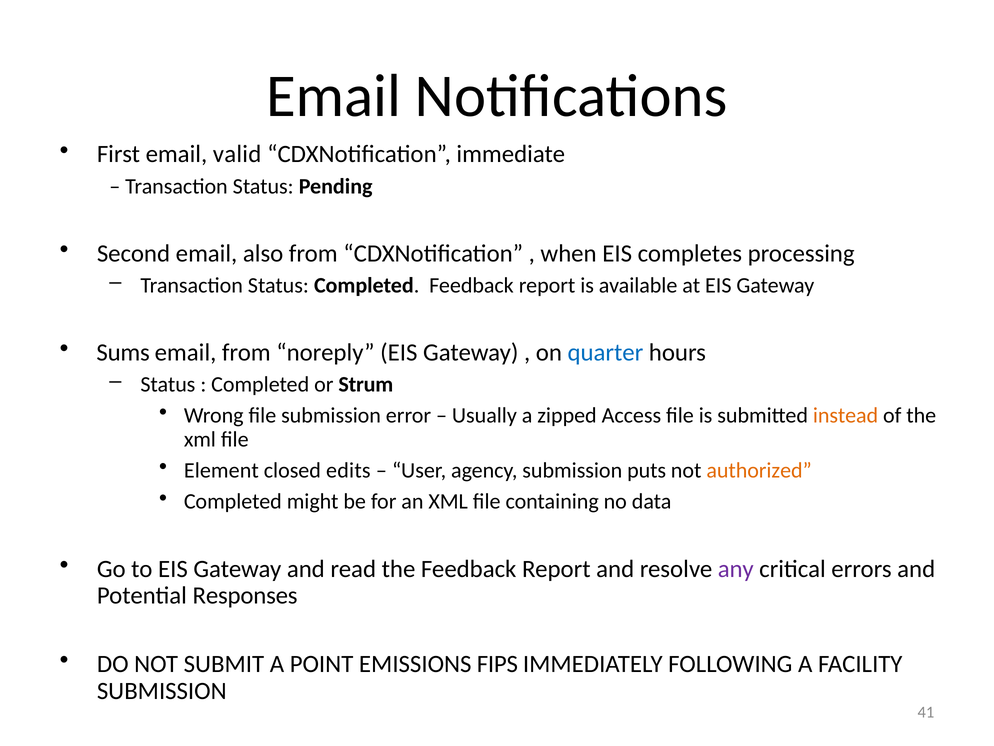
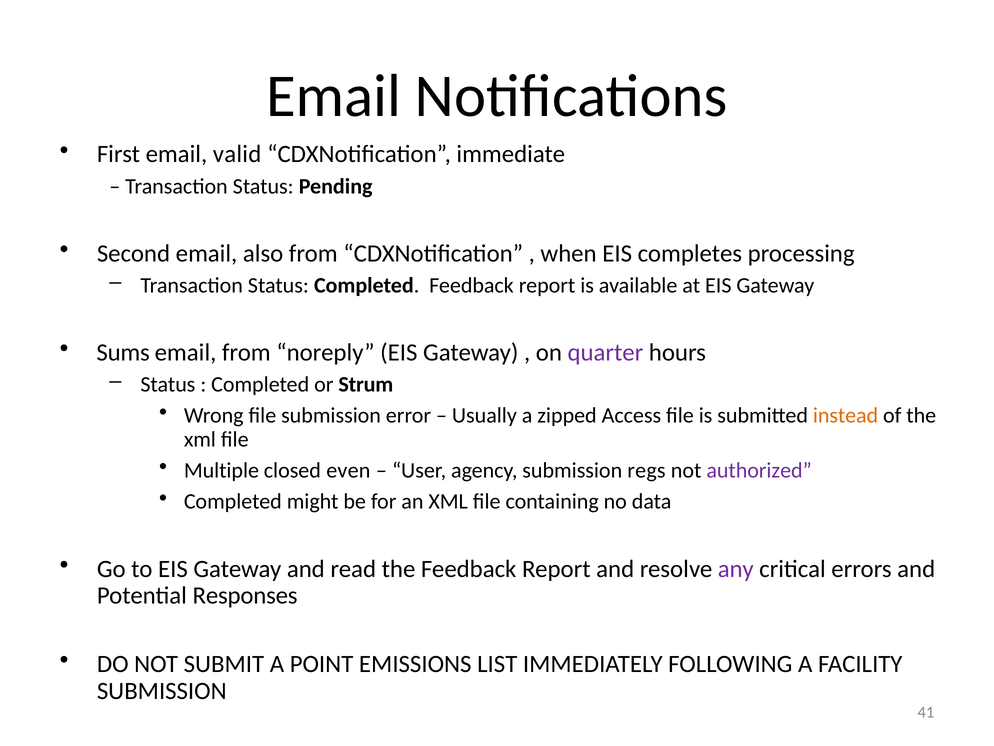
quarter colour: blue -> purple (605, 352)
Element: Element -> Multiple (221, 470)
edits: edits -> even (348, 470)
puts: puts -> regs (646, 470)
authorized colour: orange -> purple (759, 470)
FIPS: FIPS -> LIST (497, 664)
